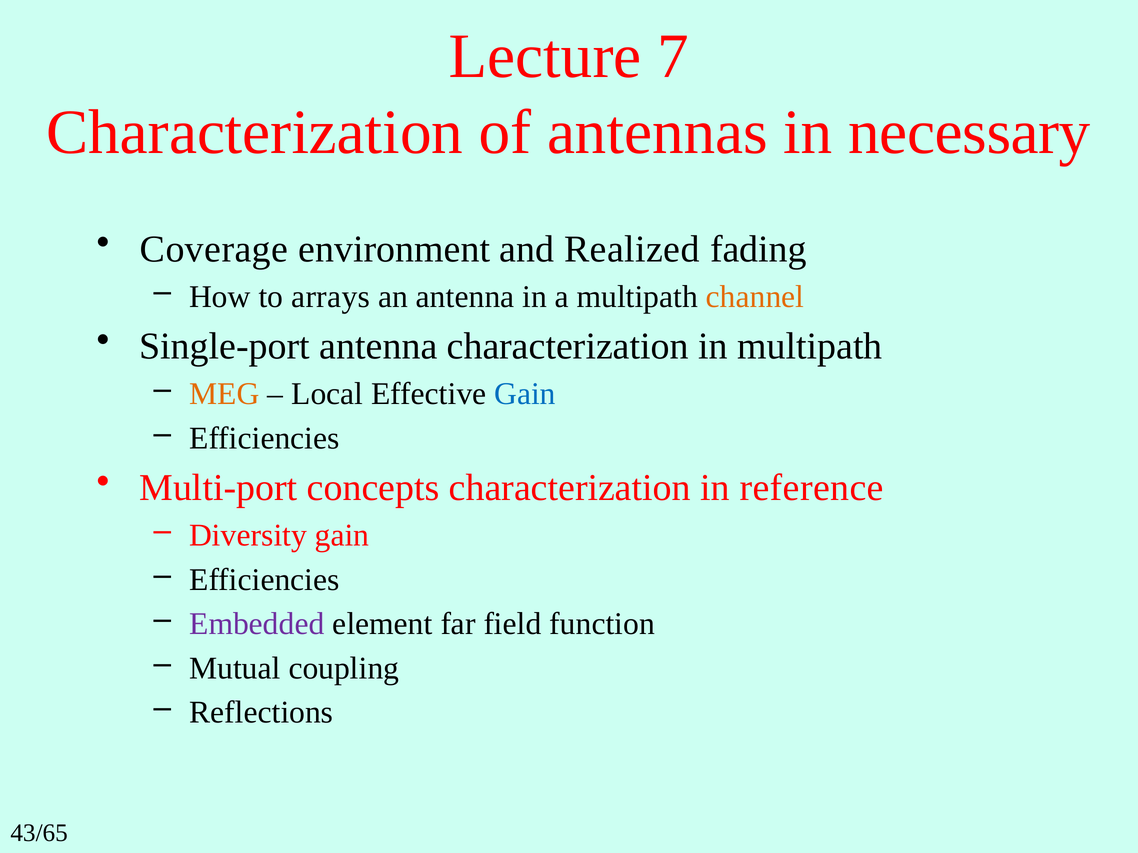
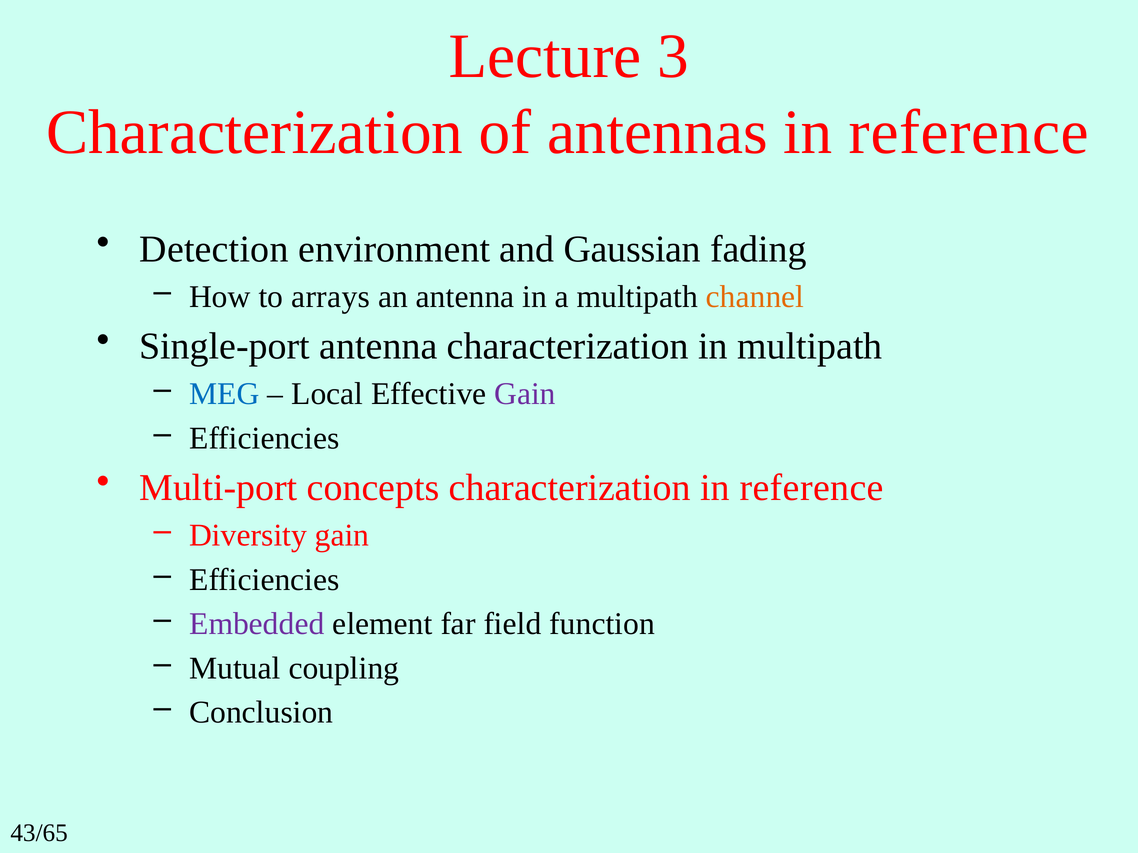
7: 7 -> 3 (673, 57)
antennas in necessary: necessary -> reference (969, 132)
Coverage: Coverage -> Detection (214, 249)
Realized: Realized -> Gaussian (632, 249)
MEG colour: orange -> blue (224, 394)
Gain colour: blue -> purple (525, 394)
Reflections: Reflections -> Conclusion (261, 713)
